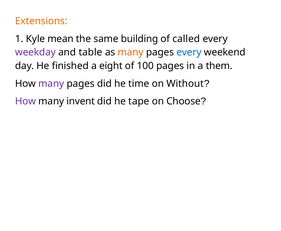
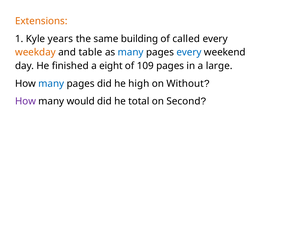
mean: mean -> years (60, 39)
weekday colour: purple -> orange (35, 52)
many colour: orange -> blue (131, 52)
100: 100 -> 109 (145, 66)
them: them -> large (219, 66)
many colour: purple -> blue (51, 83)
time: time -> high (139, 83)
invent: invent -> would (81, 101)
tape: tape -> total (139, 101)
Choose: Choose -> Second (183, 101)
